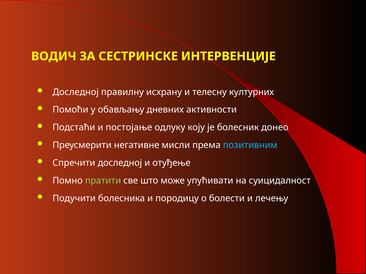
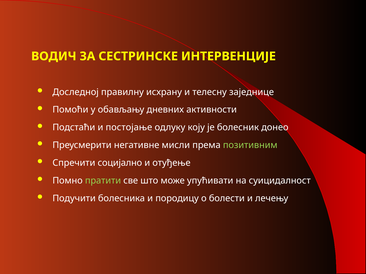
културних: културних -> заједнице (252, 92)
позитивним colour: light blue -> light green (250, 145)
Спречити доследној: доследној -> социјално (120, 163)
